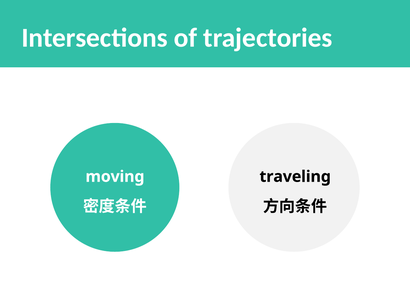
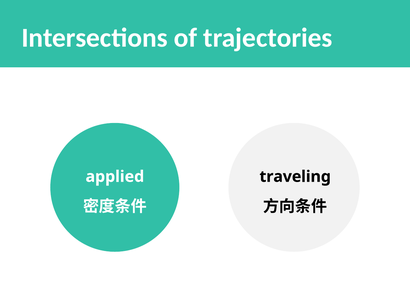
moving: moving -> applied (115, 177)
